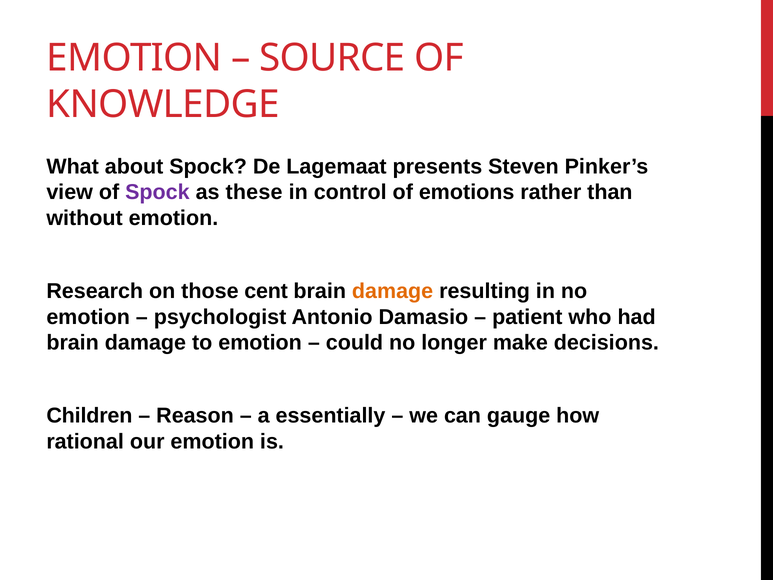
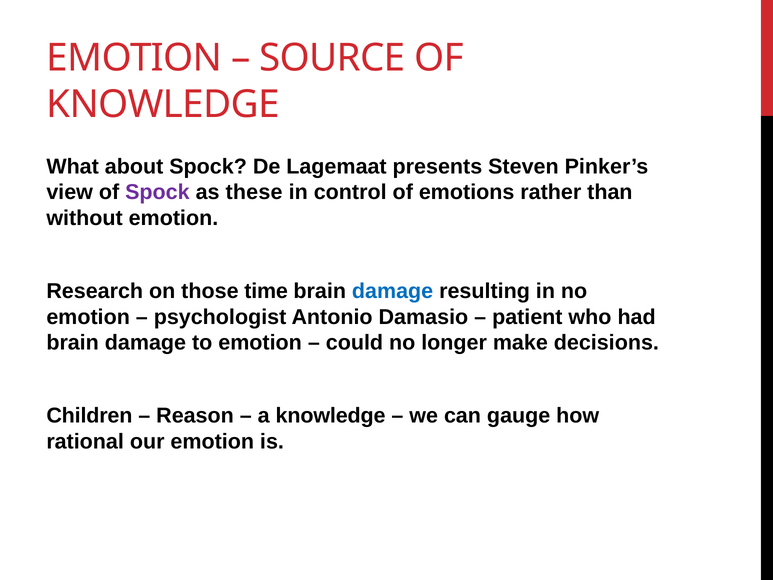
cent: cent -> time (266, 291)
damage colour: orange -> blue (393, 291)
a essentially: essentially -> knowledge (331, 416)
